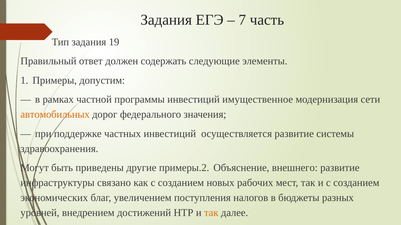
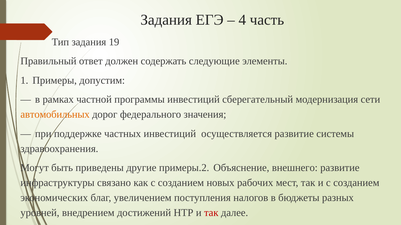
7: 7 -> 4 (242, 20)
имущественное: имущественное -> сберегательный (258, 100)
так colour: orange -> red (211, 213)
